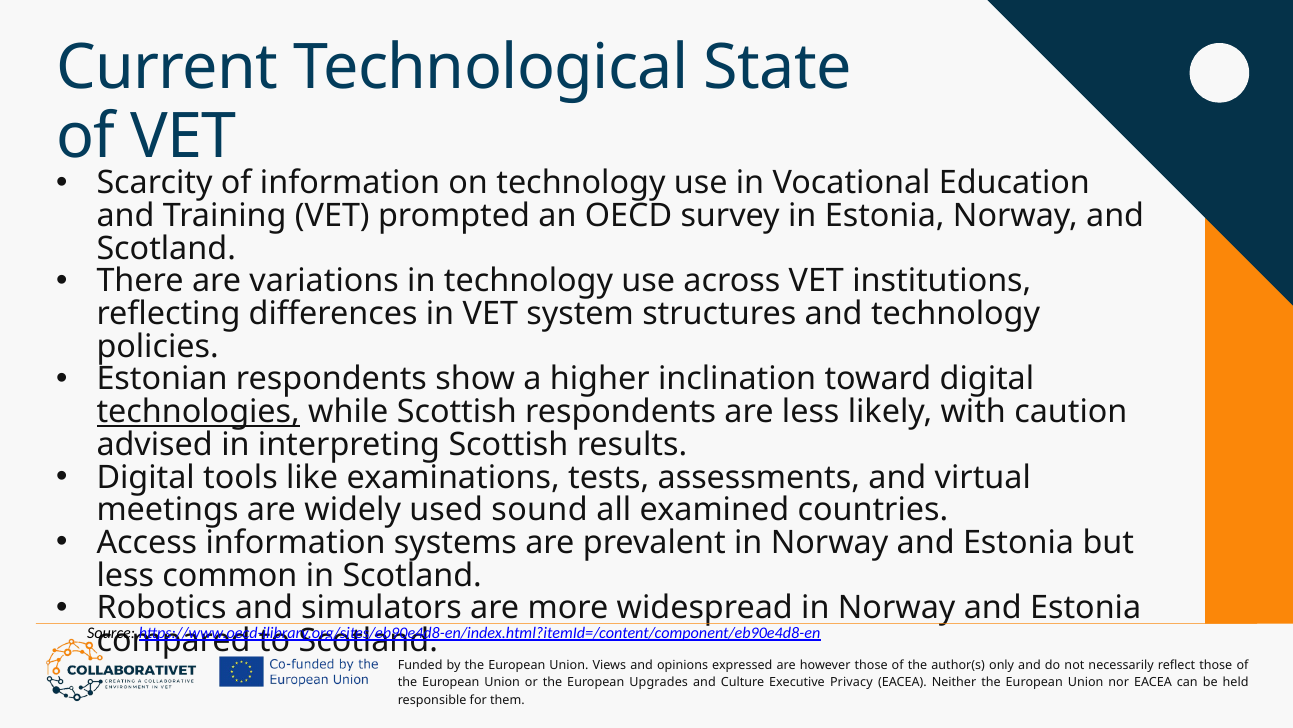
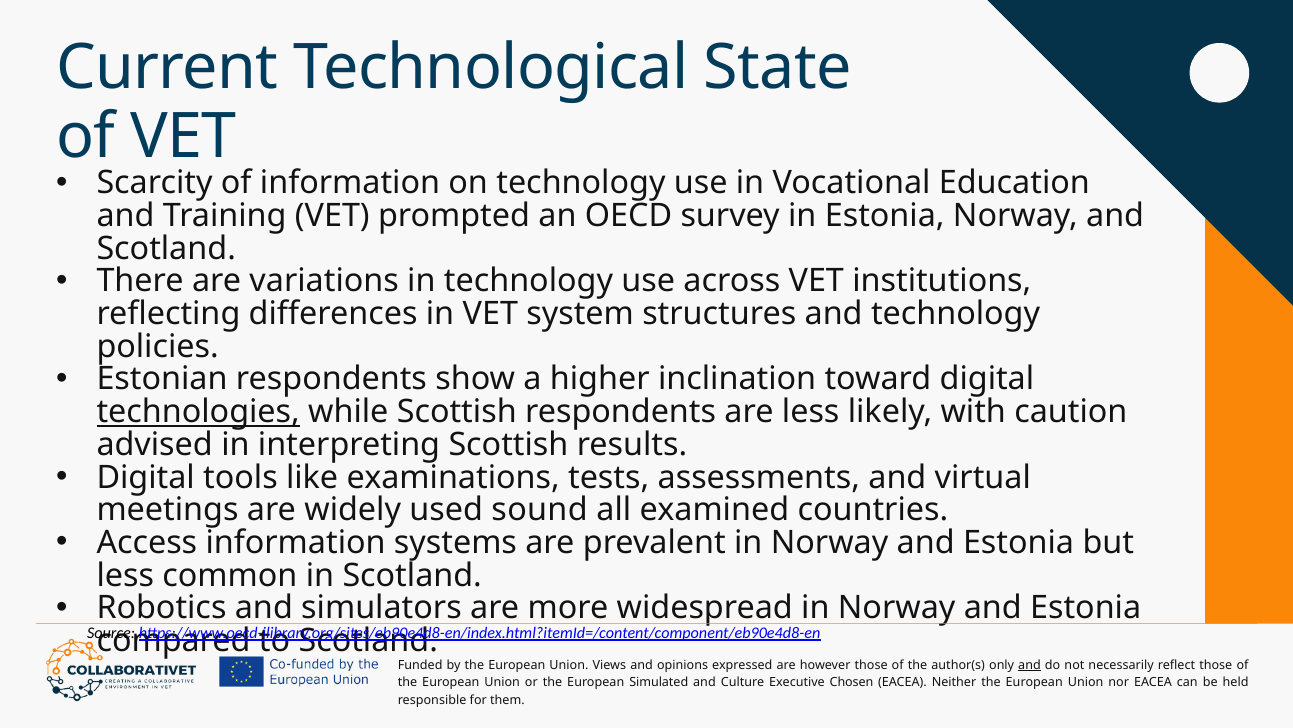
and underline: none -> present (1030, 664)
Upgrades: Upgrades -> Simulated (659, 682)
Privacy: Privacy -> Chosen (851, 682)
